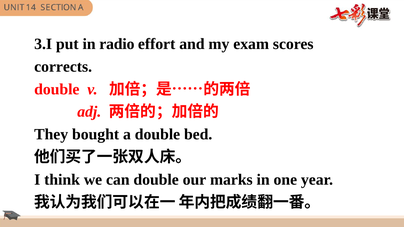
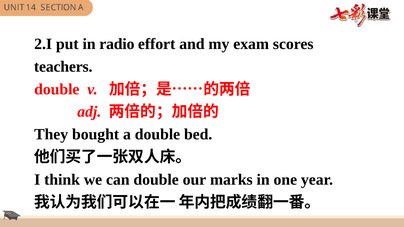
3.I: 3.I -> 2.I (43, 44)
corrects: corrects -> teachers (63, 67)
